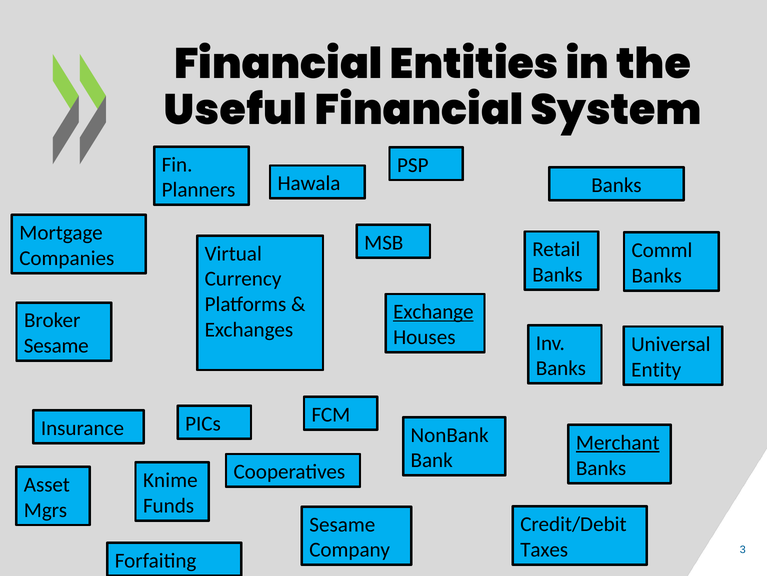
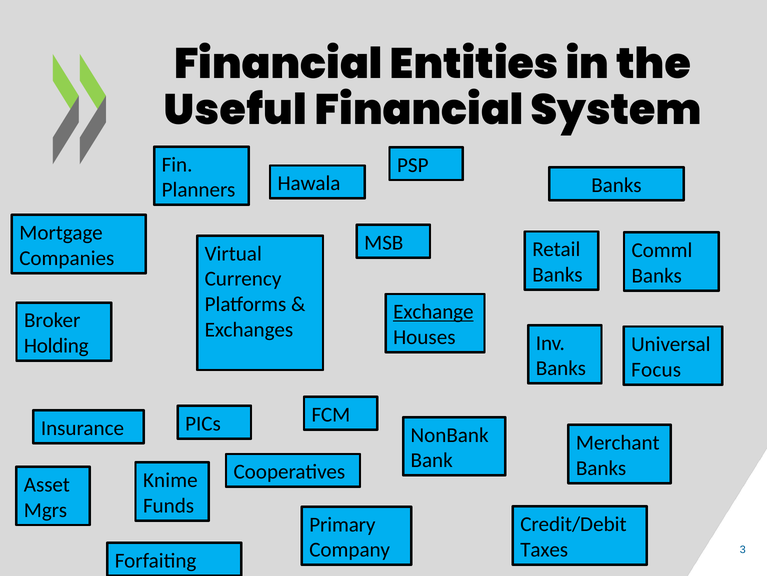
Sesame: Sesame -> Holding (56, 345)
Entity: Entity -> Focus (656, 369)
Merchant underline: present -> none (618, 442)
Sesame: Sesame -> Primary (342, 524)
